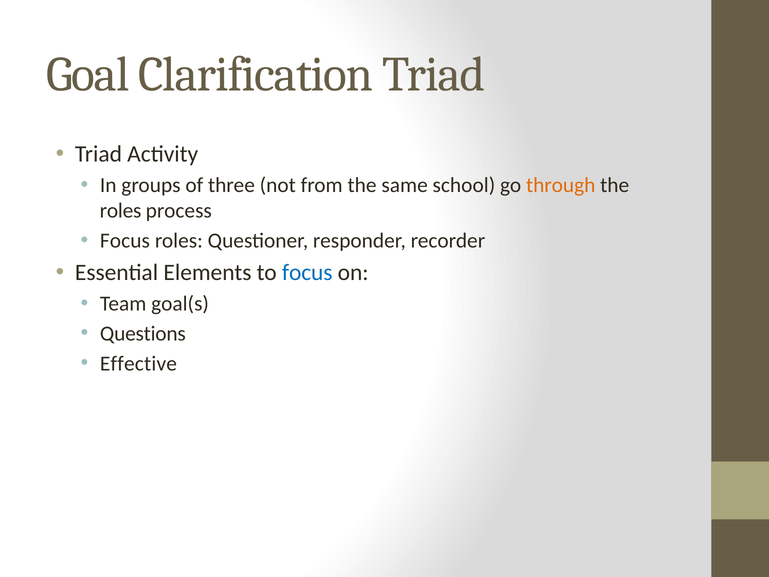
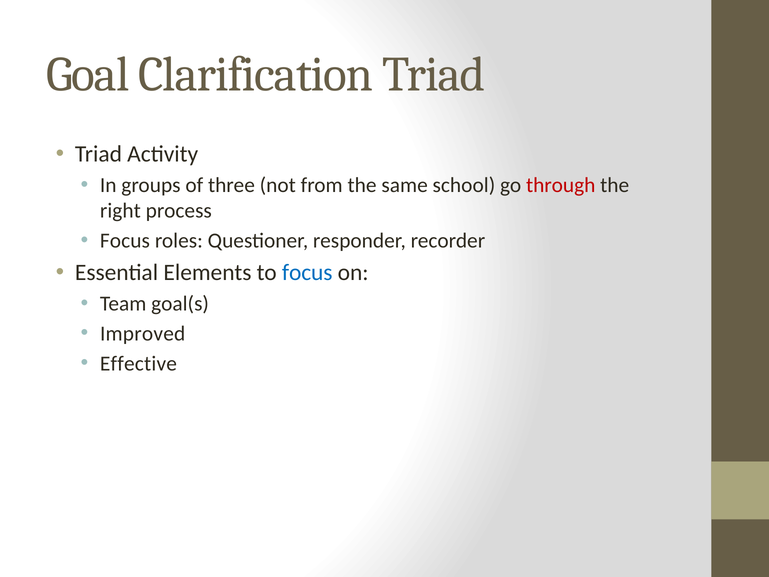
through colour: orange -> red (561, 185)
roles: roles -> right (120, 211)
Questions: Questions -> Improved (143, 333)
